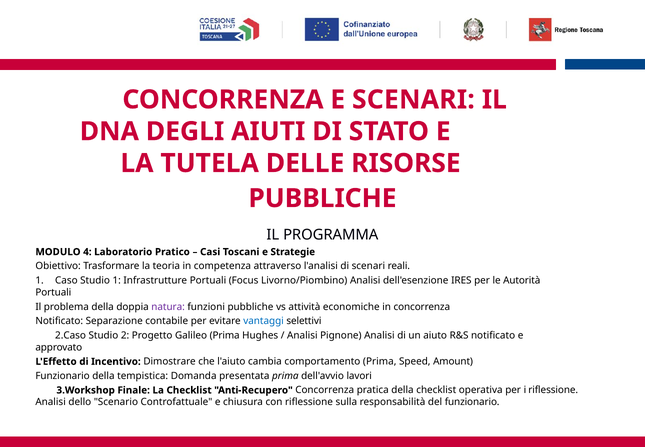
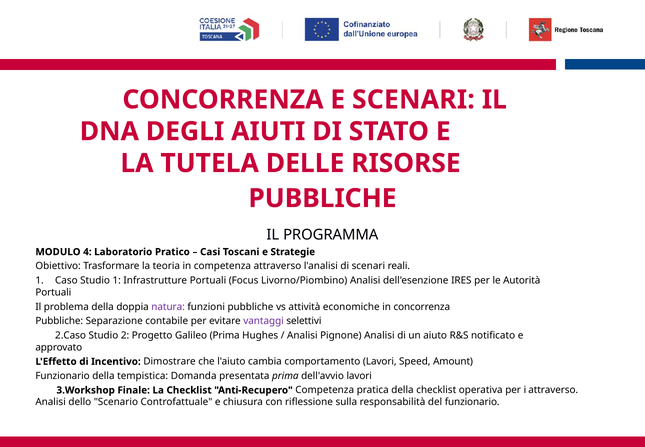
Notificato: Notificato -> Pubbliche (59, 321)
vantaggi colour: blue -> purple (264, 321)
comportamento Prima: Prima -> Lavori (380, 361)
Anti-Recupero Concorrenza: Concorrenza -> Competenza (325, 390)
i riflessione: riflessione -> attraverso (553, 390)
